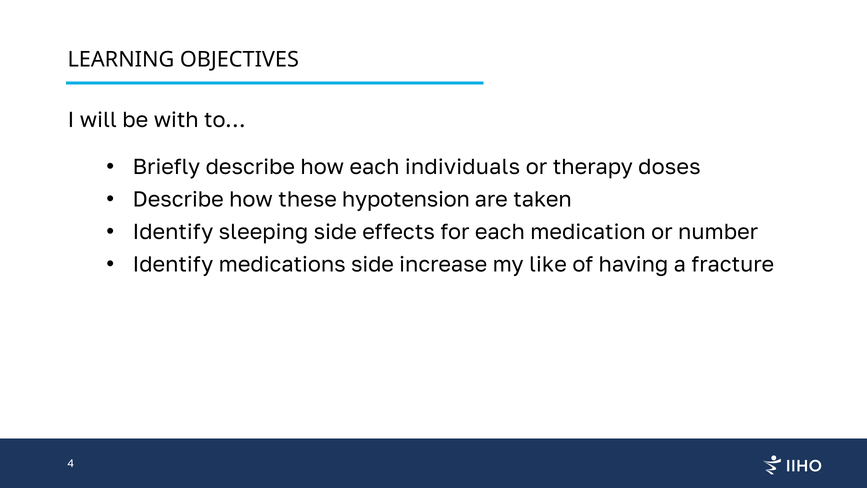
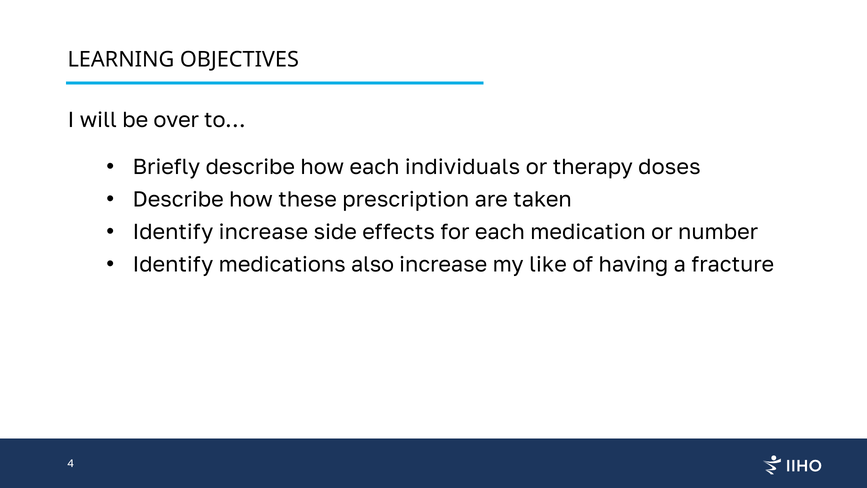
with: with -> over (176, 120)
hypotension: hypotension -> prescription (406, 199)
Identify sleeping: sleeping -> increase (263, 232)
medications side: side -> also (373, 264)
